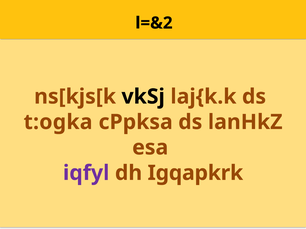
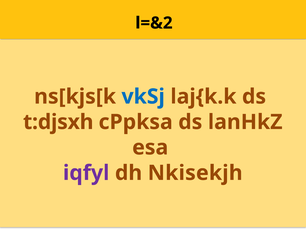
vkSj colour: black -> blue (143, 97)
t:ogka: t:ogka -> t:djsxh (58, 122)
Igqapkrk: Igqapkrk -> Nkisekjh (195, 173)
